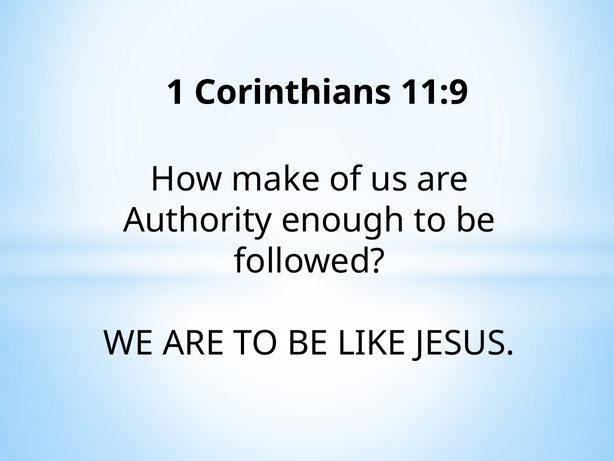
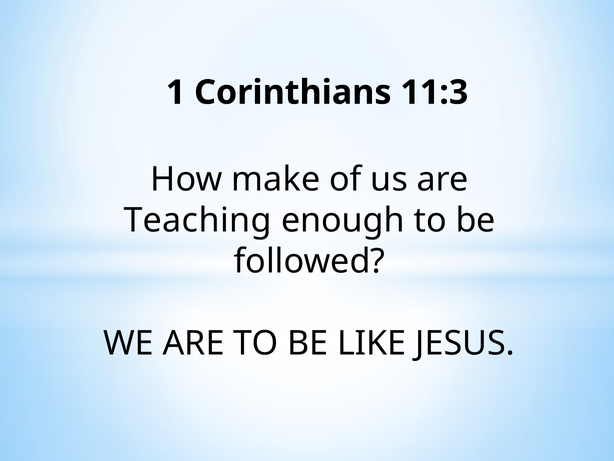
11:9: 11:9 -> 11:3 (434, 92)
Authority: Authority -> Teaching (198, 220)
